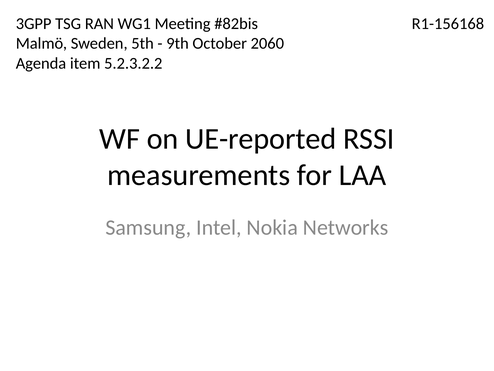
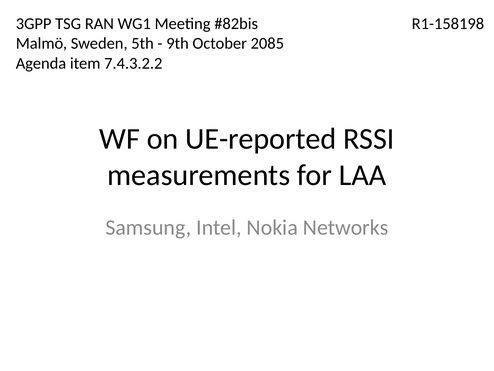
R1-156168: R1-156168 -> R1-158198 (448, 24)
2060: 2060 -> 2085 (267, 43)
5.2.3.2.2: 5.2.3.2.2 -> 7.4.3.2.2 (133, 63)
